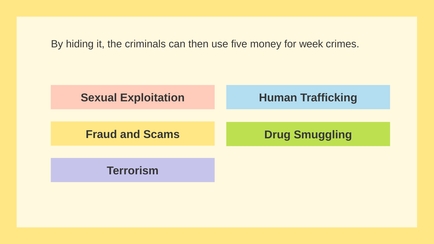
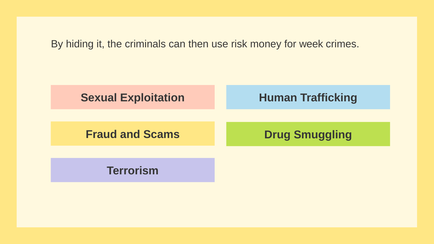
five: five -> risk (239, 44)
